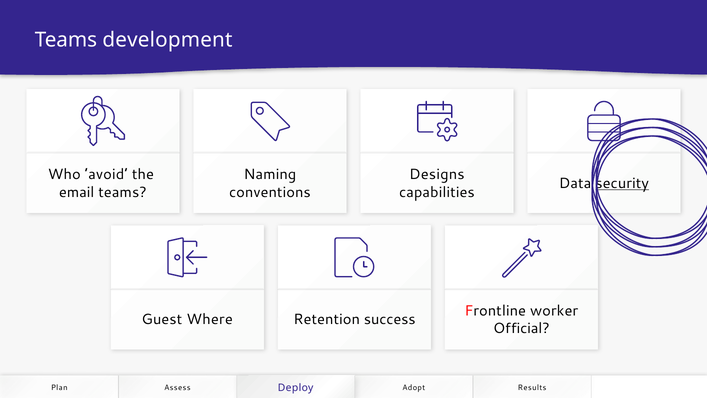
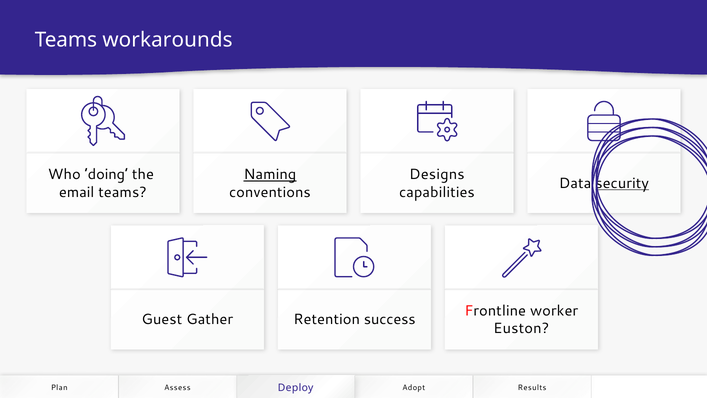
development: development -> workarounds (167, 40)
’avoid: ’avoid -> ’doing (106, 174)
Naming underline: none -> present (270, 174)
Where: Where -> Gather (210, 319)
Official: Official -> Euston (521, 328)
